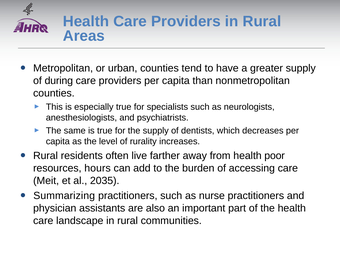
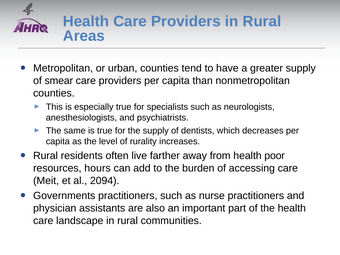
during: during -> smear (59, 81)
2035: 2035 -> 2094 (105, 181)
Summarizing: Summarizing -> Governments (64, 196)
